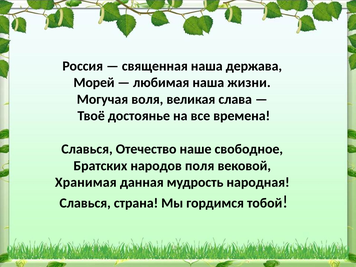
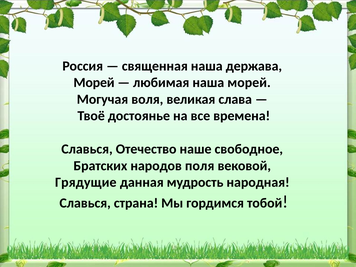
наша жизни: жизни -> морей (249, 83)
Хранимая: Хранимая -> Грядущие (86, 182)
